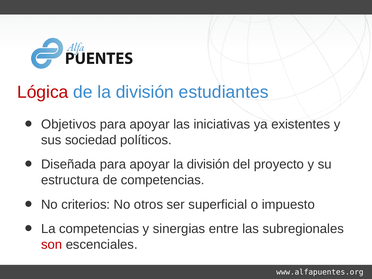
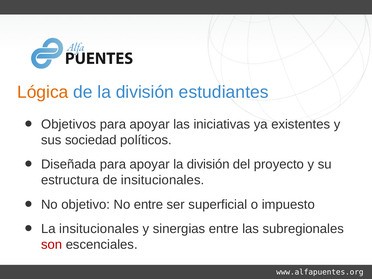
Lógica colour: red -> orange (43, 92)
de competencias: competencias -> insitucionales (163, 180)
criterios: criterios -> objetivo (86, 205)
No otros: otros -> entre (149, 205)
La competencias: competencias -> insitucionales (99, 229)
